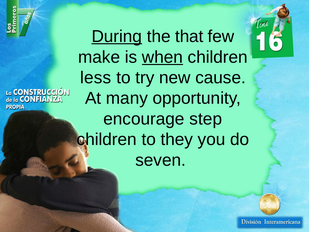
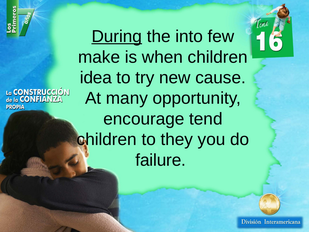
that: that -> into (189, 36)
when underline: present -> none (162, 57)
less: less -> idea (96, 78)
step: step -> tend (206, 119)
seven: seven -> failure (161, 160)
